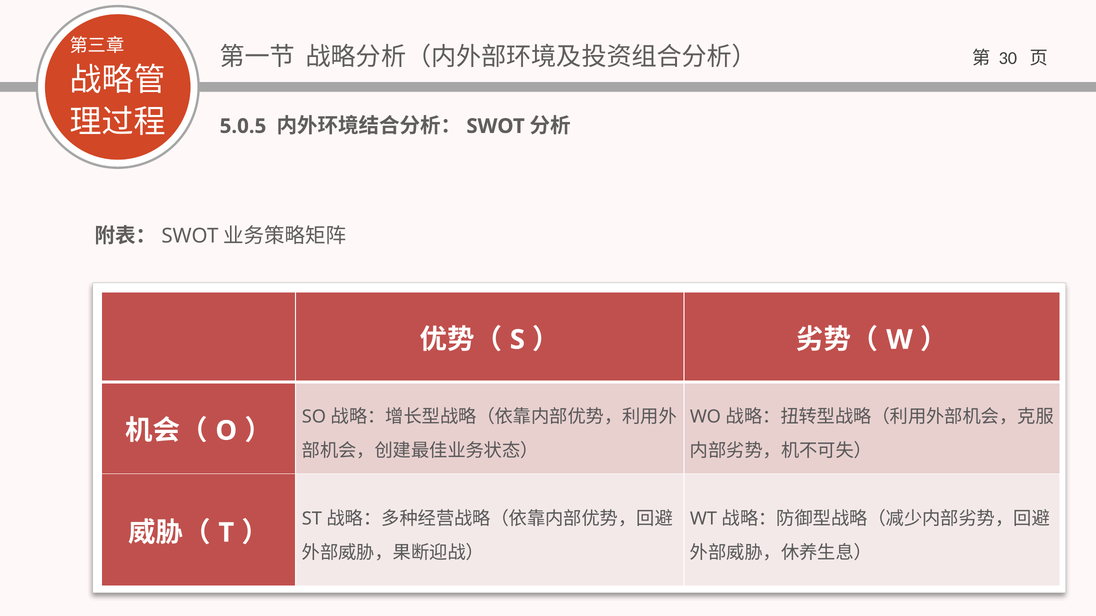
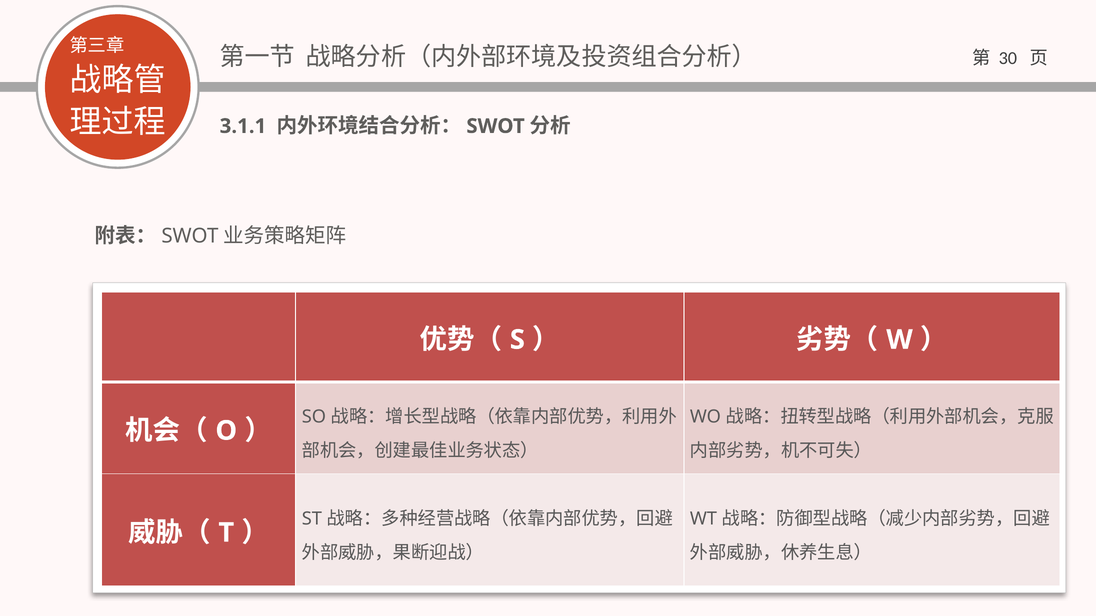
5.0.5: 5.0.5 -> 3.1.1 (243, 126)
